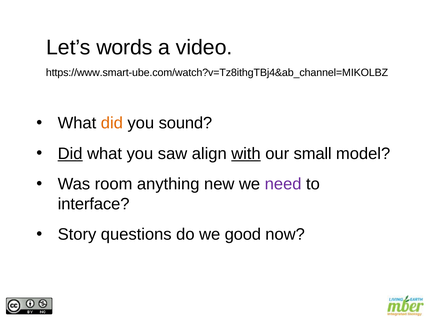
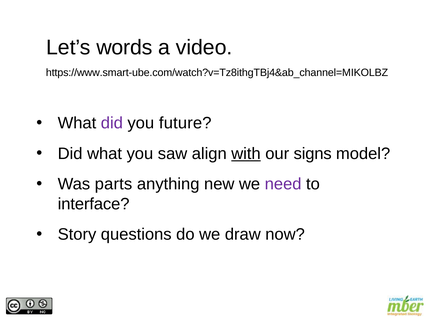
did colour: orange -> purple (112, 123)
sound: sound -> future (185, 123)
Did underline: present -> none (70, 154)
small: small -> signs (313, 154)
room: room -> parts (113, 184)
good: good -> draw (243, 235)
